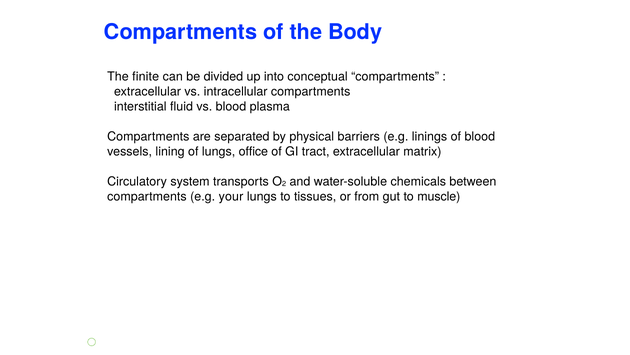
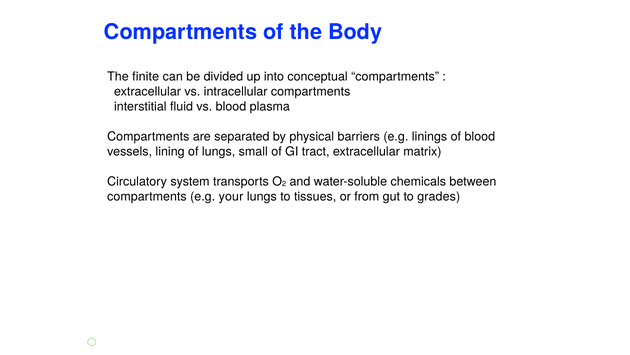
office: office -> small (253, 151)
muscle: muscle -> grades (439, 196)
